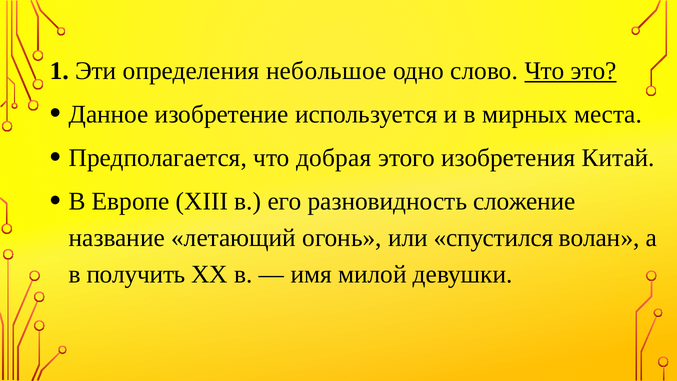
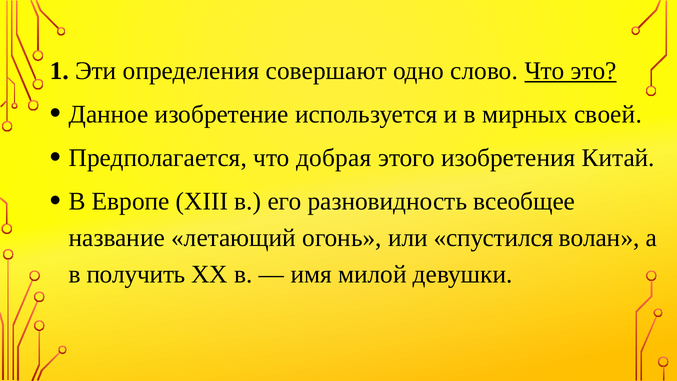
небольшое: небольшое -> совершают (326, 71)
места: места -> своей (608, 114)
сложение: сложение -> всеобщее (524, 201)
